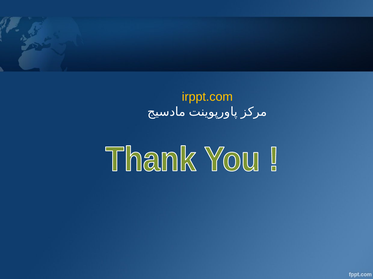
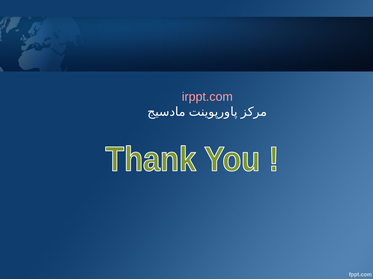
irppt.com colour: yellow -> pink (207, 97)
